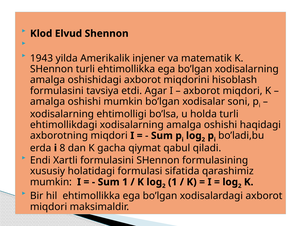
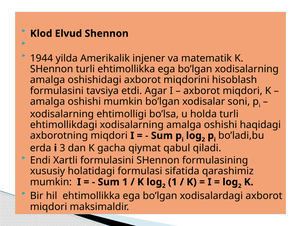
1943: 1943 -> 1944 (42, 58)
8: 8 -> 3 (62, 148)
